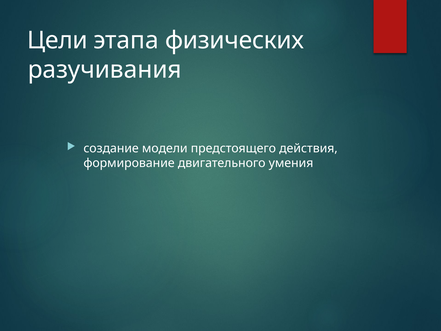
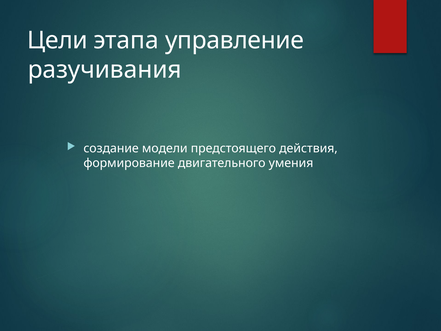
физических: физических -> управление (235, 40)
